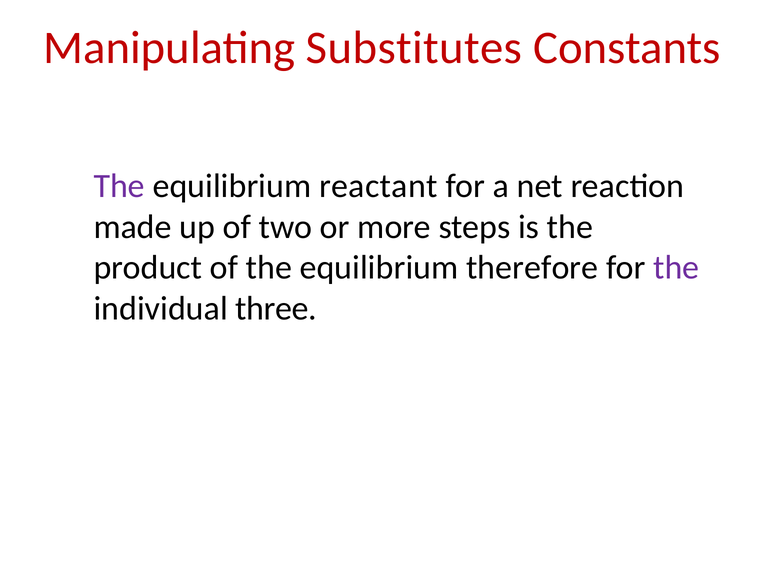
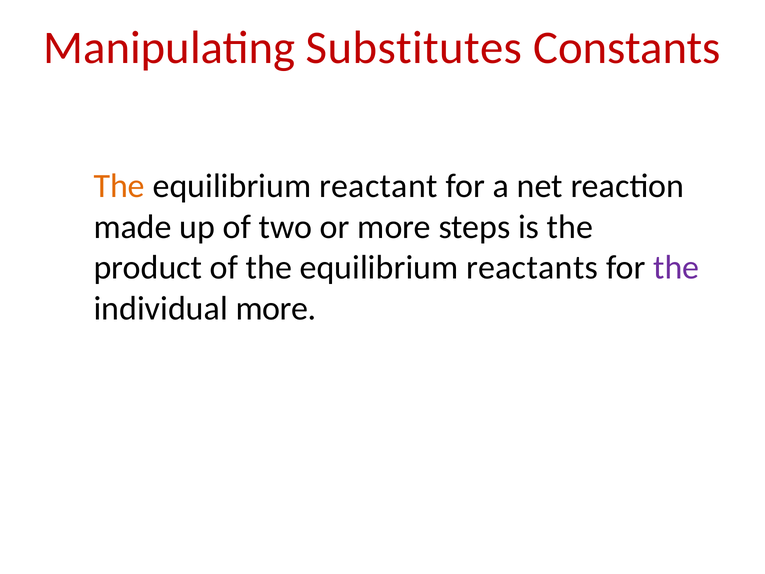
The colour: purple -> orange (119, 186)
therefore: therefore -> reactants (532, 268)
individual three: three -> more (276, 308)
